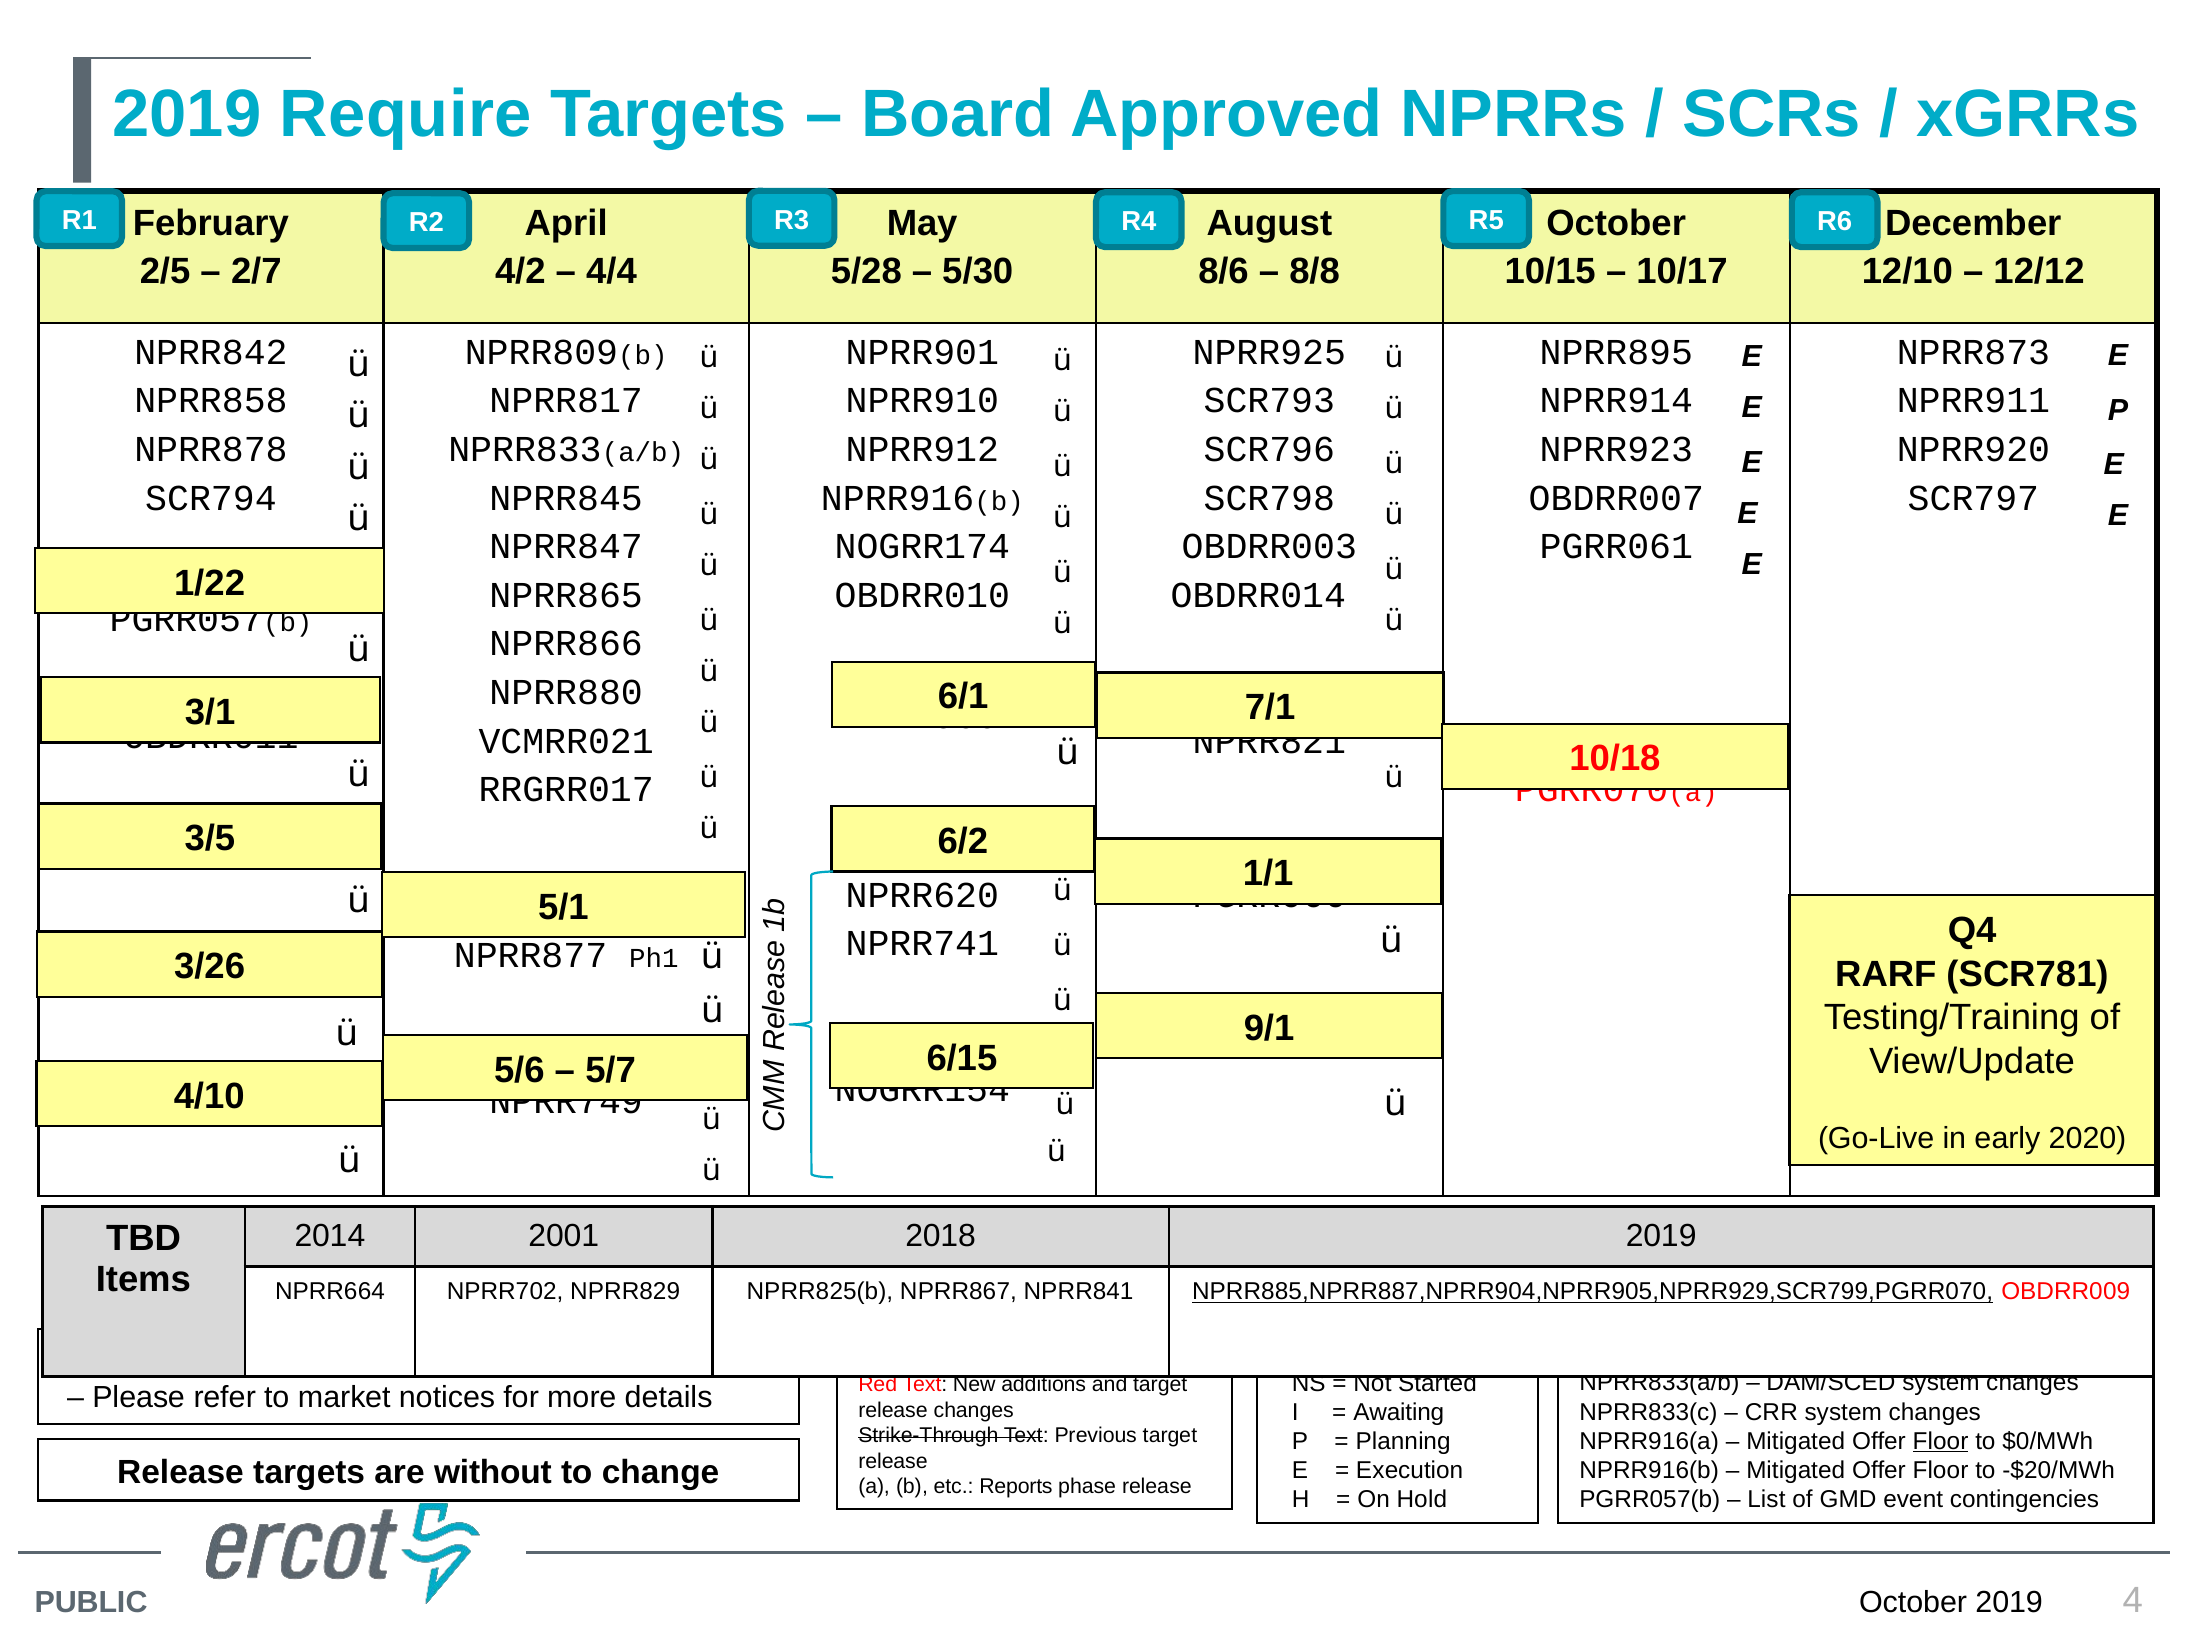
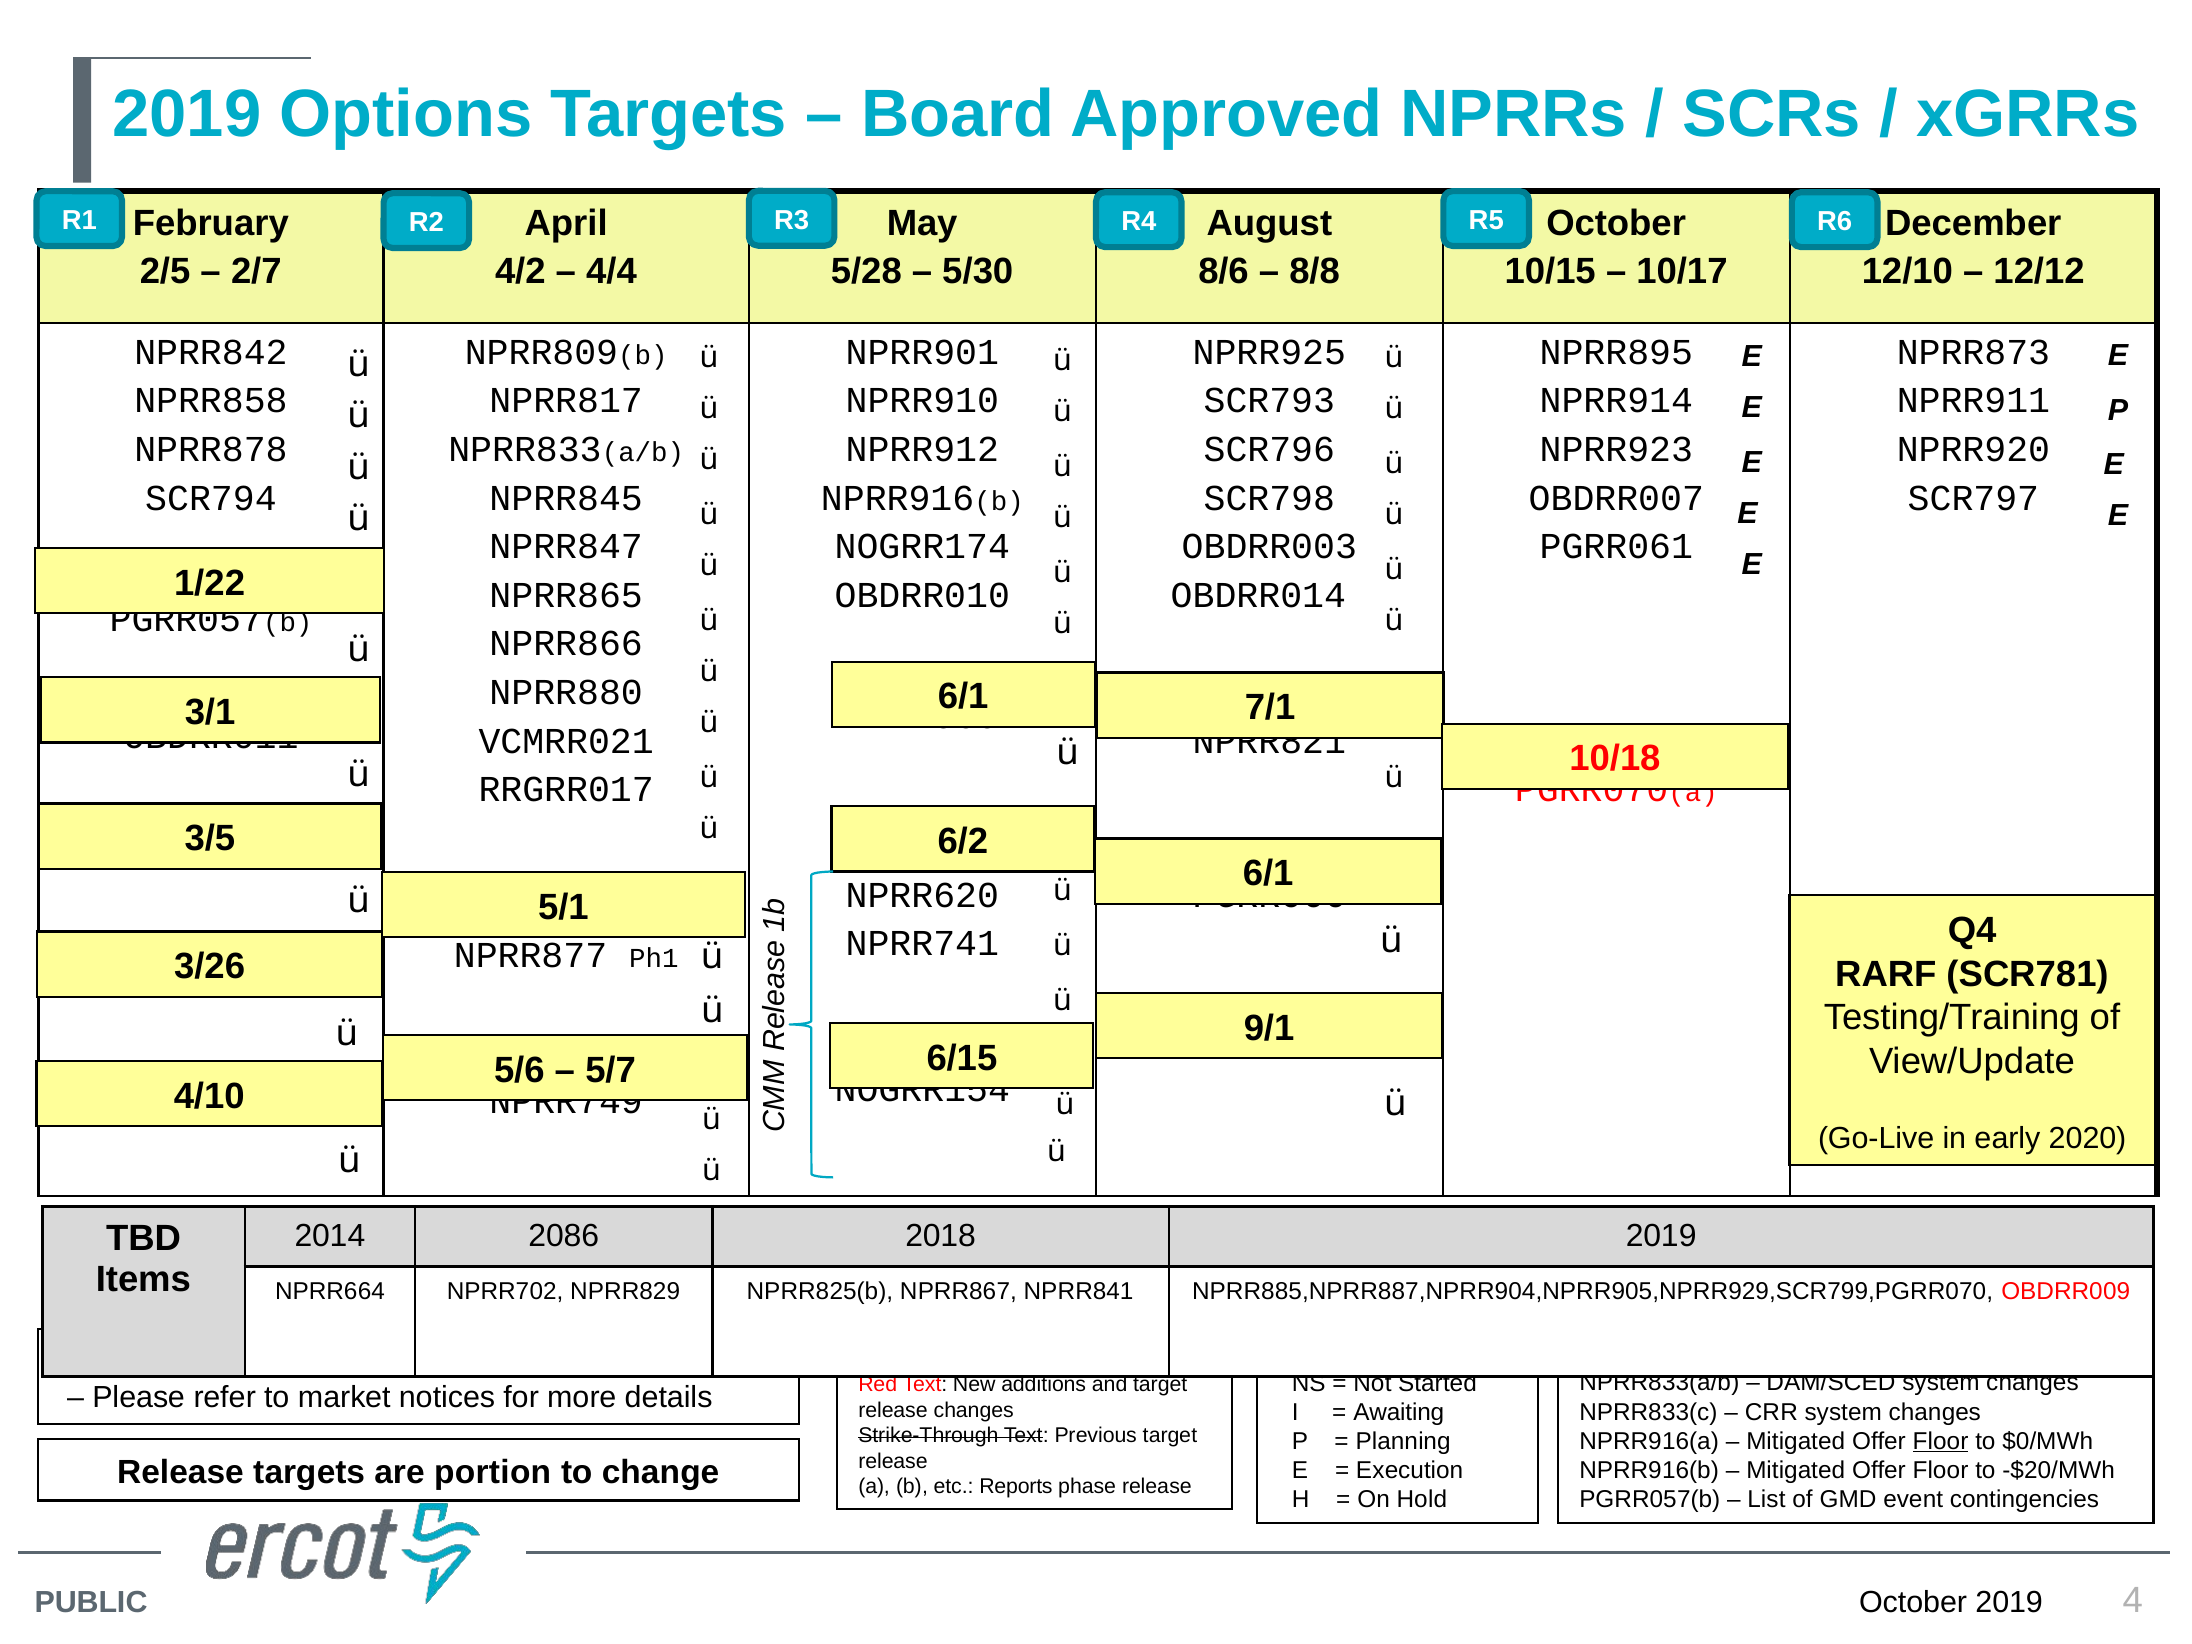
Require: Require -> Options (406, 114)
1/1: 1/1 -> 6/1 (1268, 874)
2001: 2001 -> 2086 (564, 1236)
NPRR885,NPRR887,NPRR904,NPRR905,NPRR929,SCR799,PGRR070 underline: present -> none (1593, 1292)
without: without -> portion (493, 1472)
